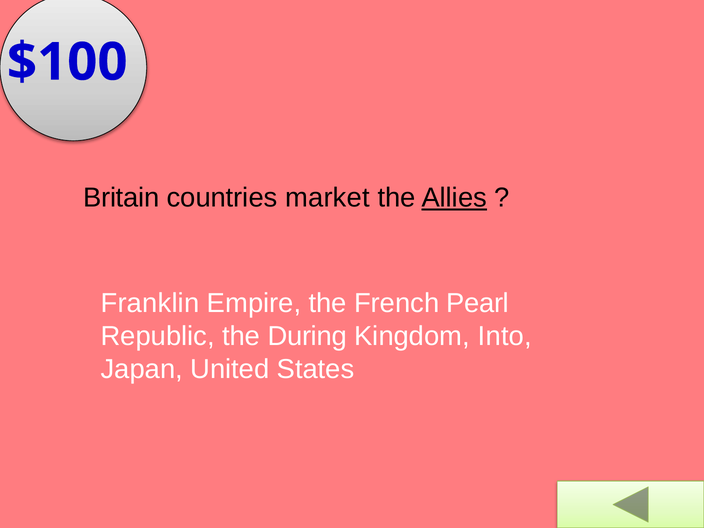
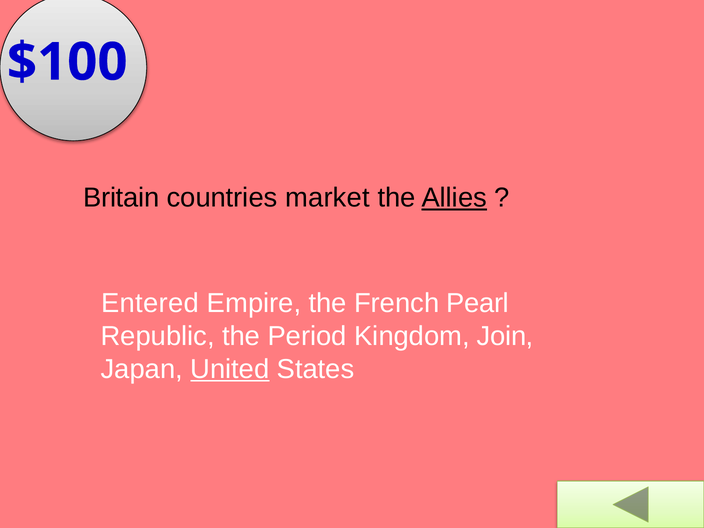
Franklin: Franklin -> Entered (150, 303)
During: During -> Period (307, 336)
Into: Into -> Join (505, 336)
United underline: none -> present (230, 369)
